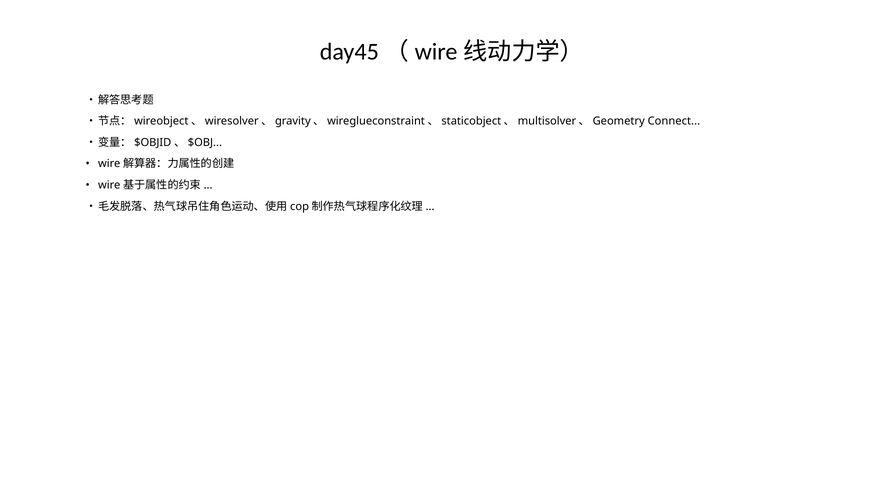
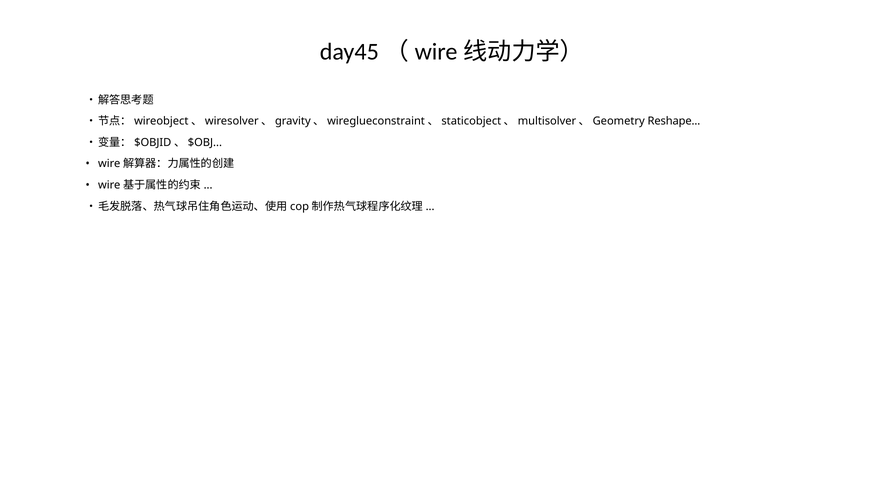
Connect: Connect -> Reshape (674, 121)
